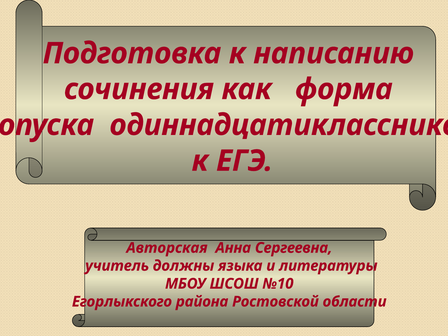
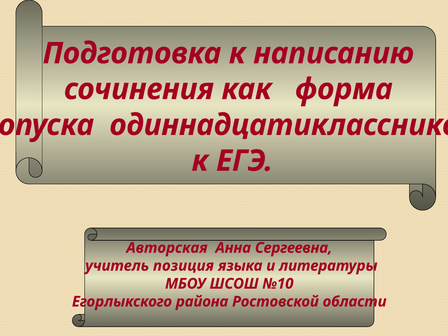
должны: должны -> позиция (183, 266)
